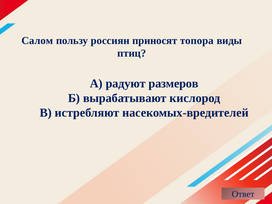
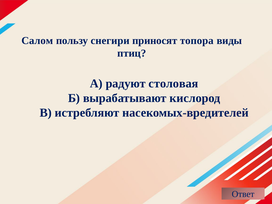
россиян: россиян -> снегири (110, 41)
размеров: размеров -> столовая (173, 84)
